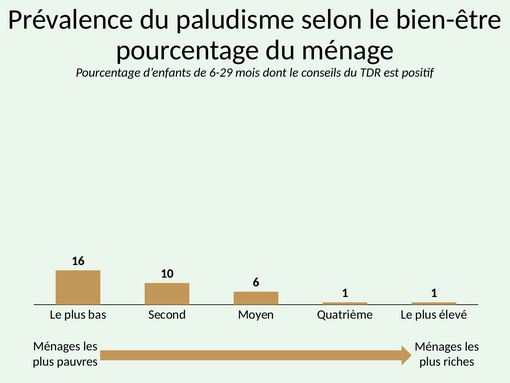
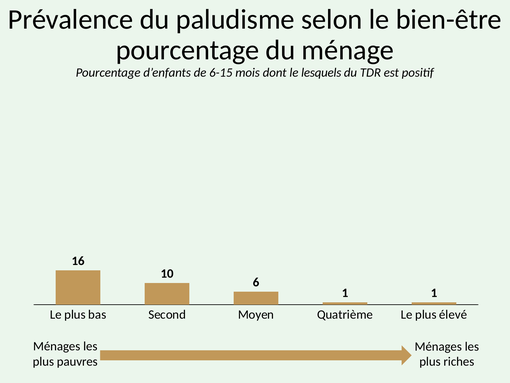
6-29: 6-29 -> 6-15 (221, 73)
conseils: conseils -> lesquels (321, 73)
